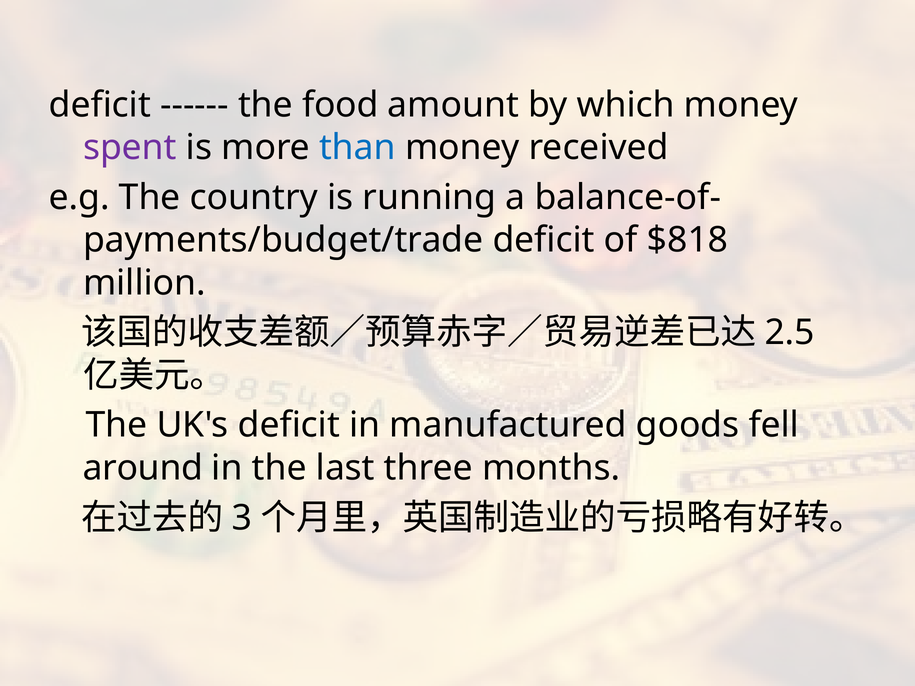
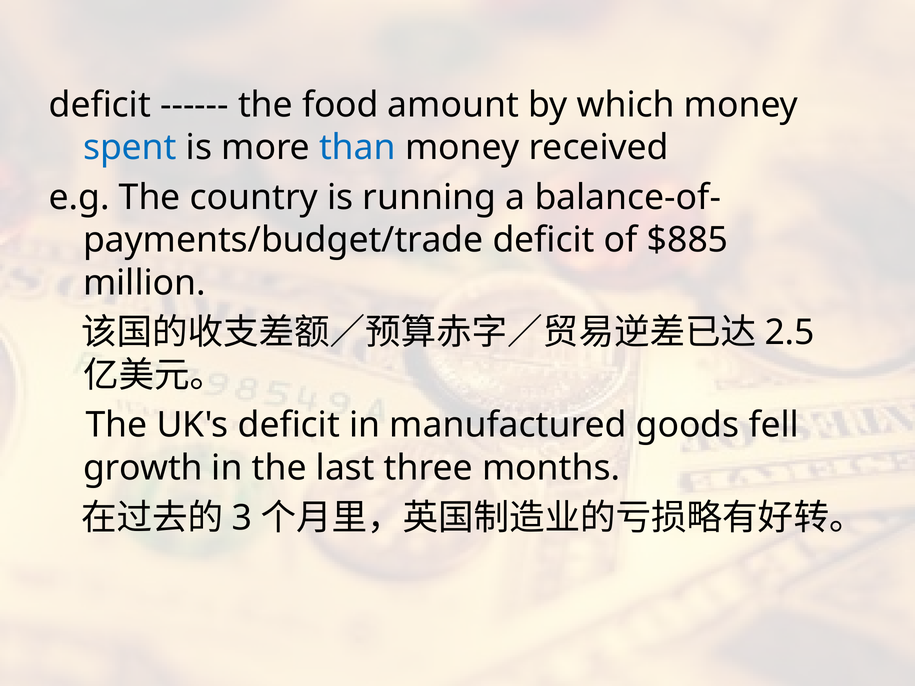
spent colour: purple -> blue (130, 148)
$818: $818 -> $885 (688, 240)
around: around -> growth (143, 468)
